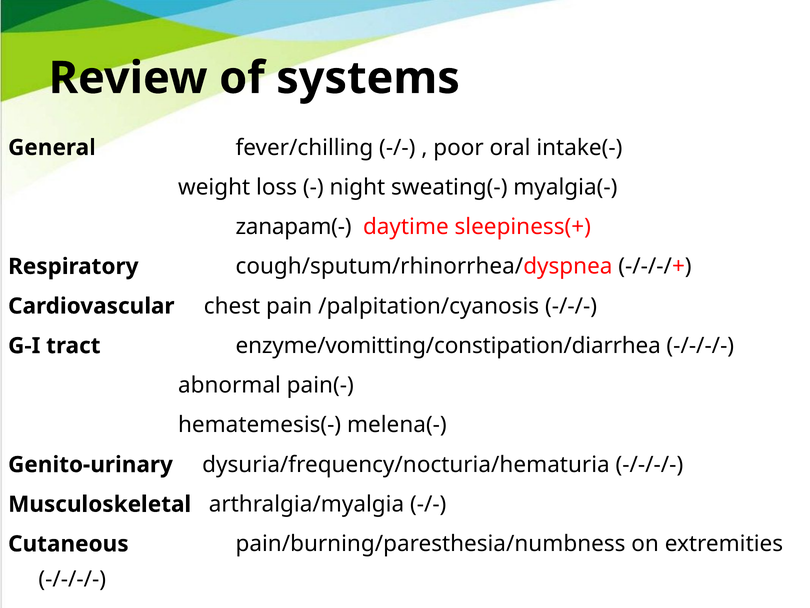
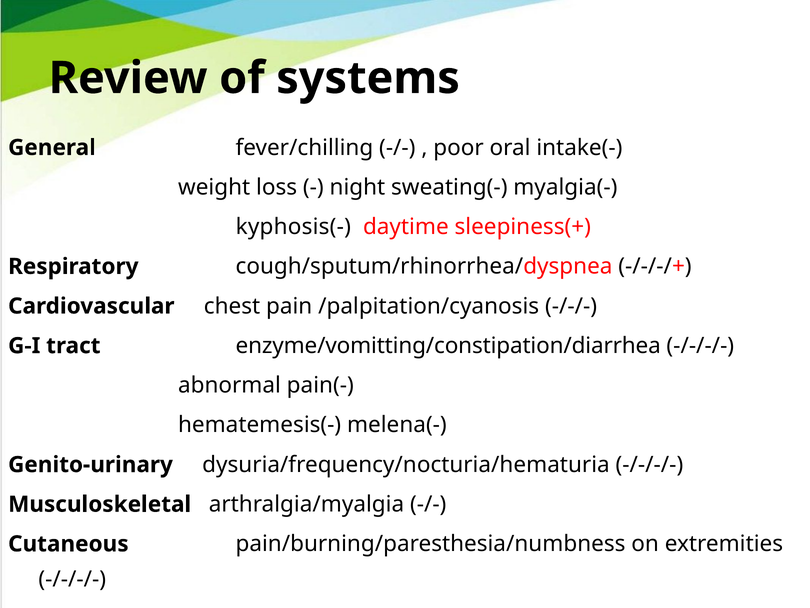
zanapam(-: zanapam(- -> kyphosis(- (293, 227)
